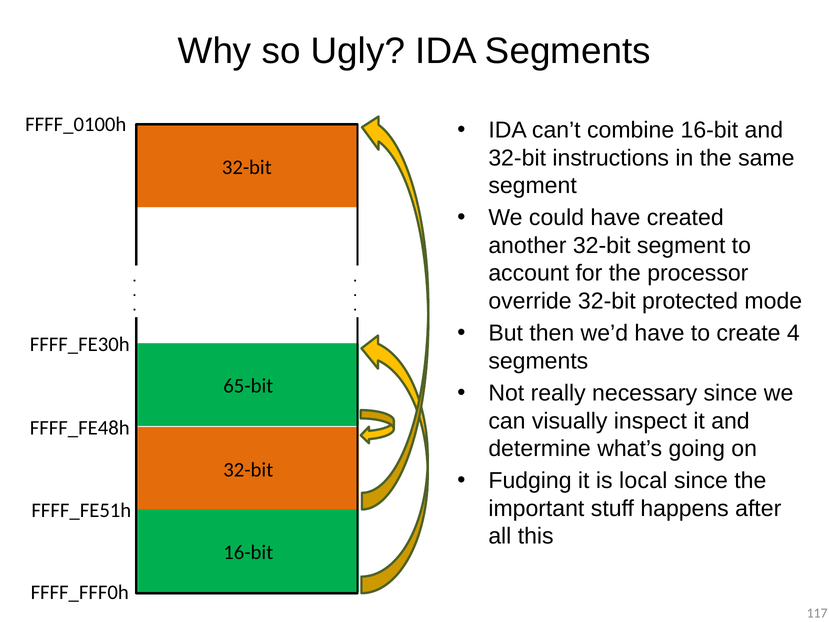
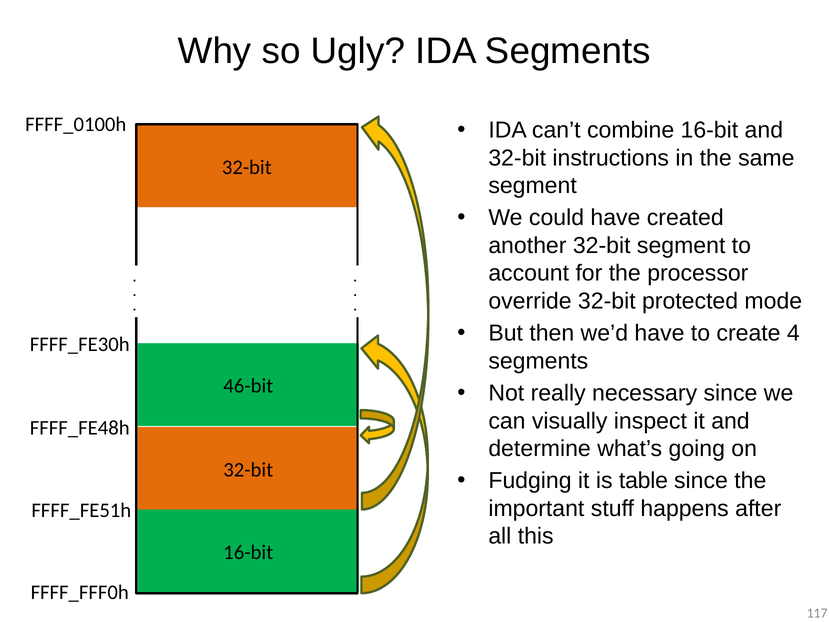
65-bit: 65-bit -> 46-bit (248, 386)
local: local -> table (643, 481)
